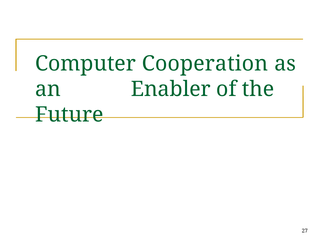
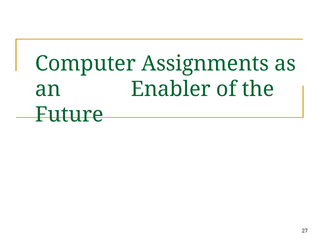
Cooperation: Cooperation -> Assignments (205, 64)
